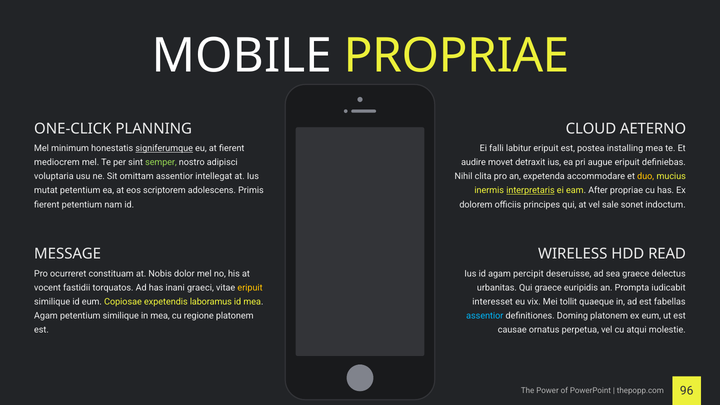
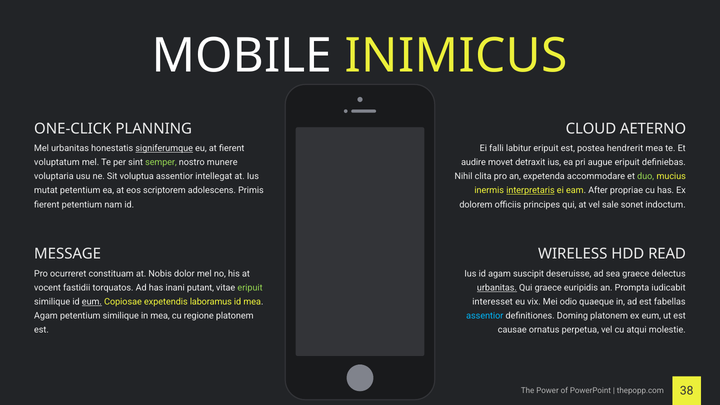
MOBILE PROPRIAE: PROPRIAE -> INIMICUS (456, 56)
Mel minimum: minimum -> urbanitas (70, 148)
installing: installing -> hendrerit (625, 148)
mediocrem: mediocrem -> voluptatum (57, 162)
adipisci: adipisci -> munere (222, 162)
omittam: omittam -> voluptua (137, 176)
duo colour: yellow -> light green (646, 176)
percipit: percipit -> suscipit (529, 274)
graeci: graeci -> putant (200, 288)
eripuit colour: yellow -> light green (250, 288)
urbanitas underline: none -> present (497, 288)
eum underline: none -> present (92, 302)
tollit: tollit -> odio (568, 302)
96: 96 -> 38 (687, 391)
